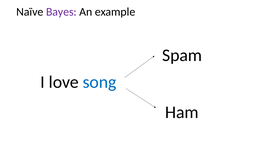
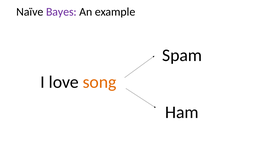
song colour: blue -> orange (100, 82)
